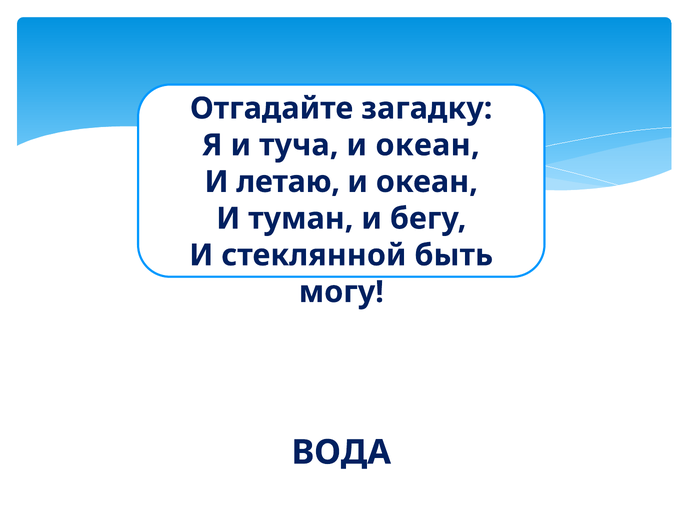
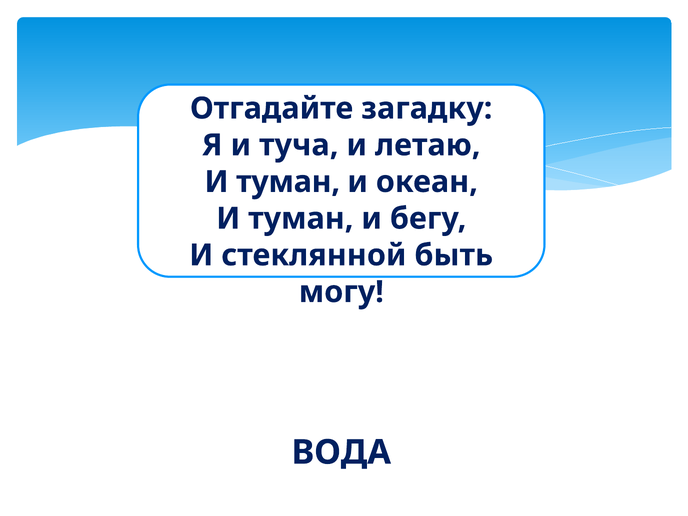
туча и океан: океан -> летаю (428, 145)
летаю: летаю -> туман (288, 182)
